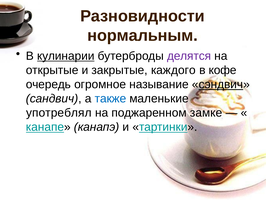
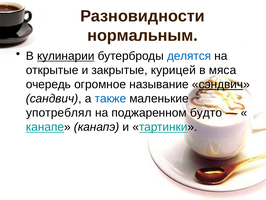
делятся colour: purple -> blue (189, 56)
каждого: каждого -> курицей (173, 70)
кофе: кофе -> мяса (223, 70)
замке: замке -> будто (206, 113)
